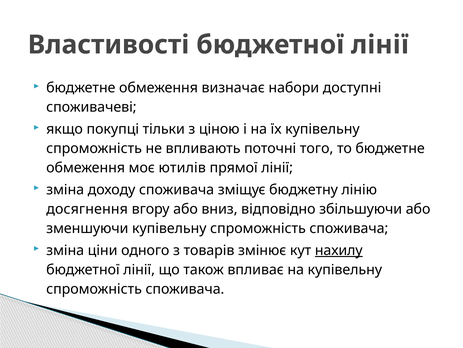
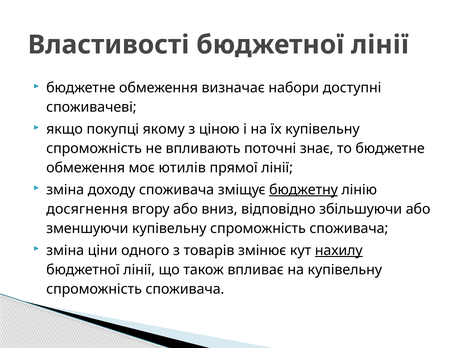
тільки: тільки -> якому (164, 129)
того: того -> знає (317, 148)
бюджетну underline: none -> present (304, 189)
